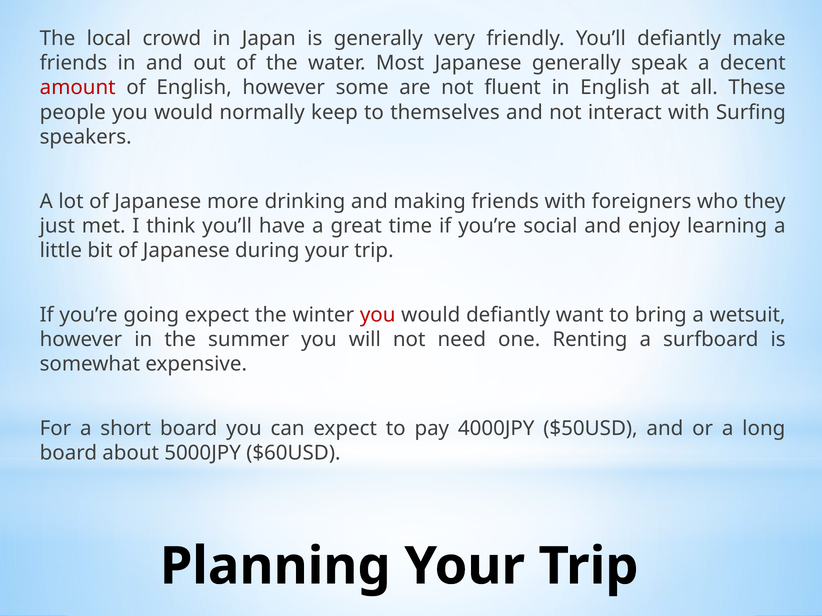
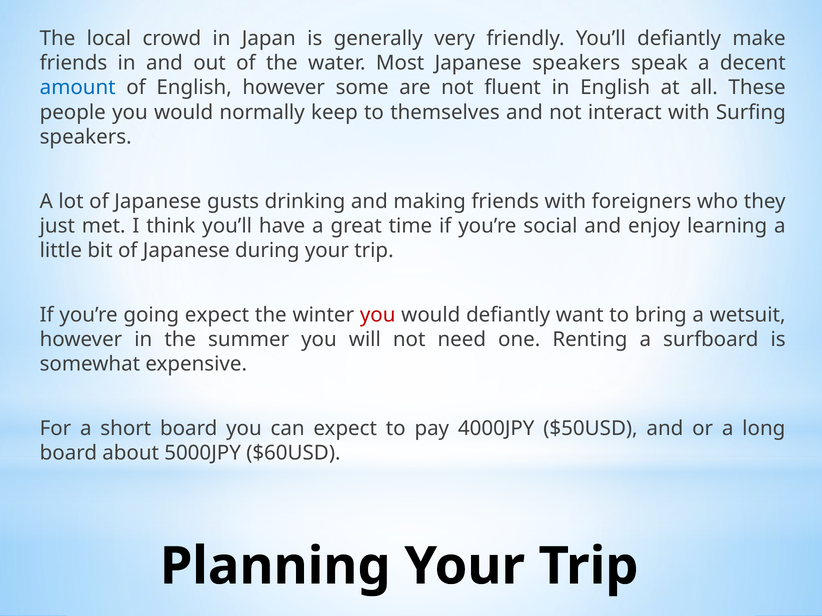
Japanese generally: generally -> speakers (576, 63)
amount colour: red -> blue (78, 88)
more: more -> gusts (233, 201)
